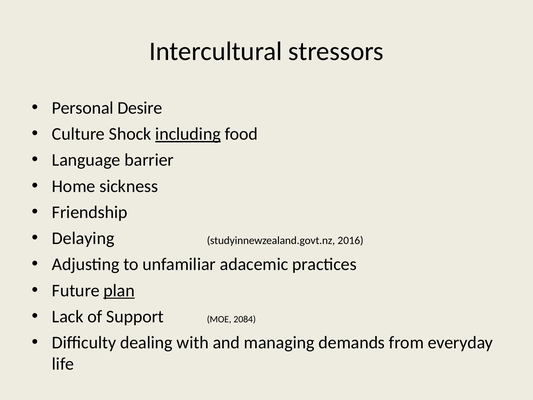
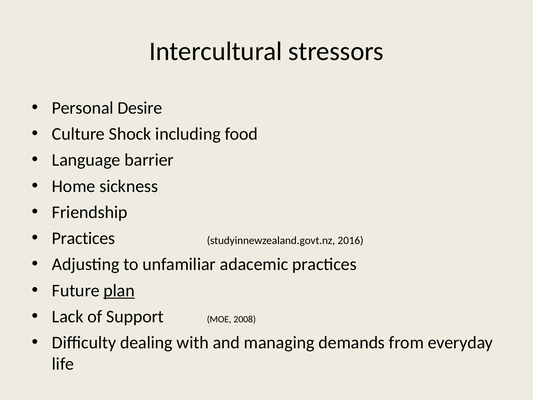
including underline: present -> none (188, 134)
Delaying: Delaying -> Practices (83, 238)
2084: 2084 -> 2008 (245, 319)
